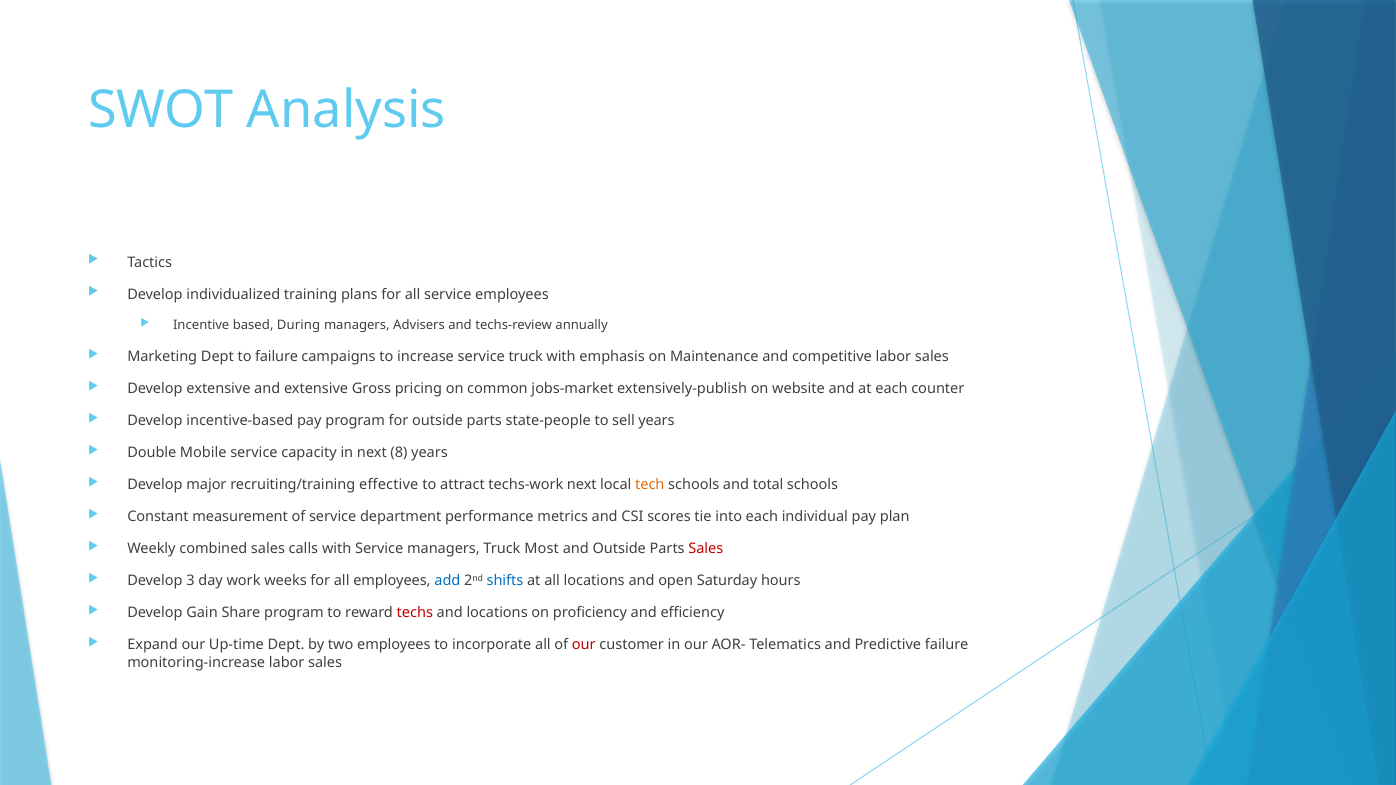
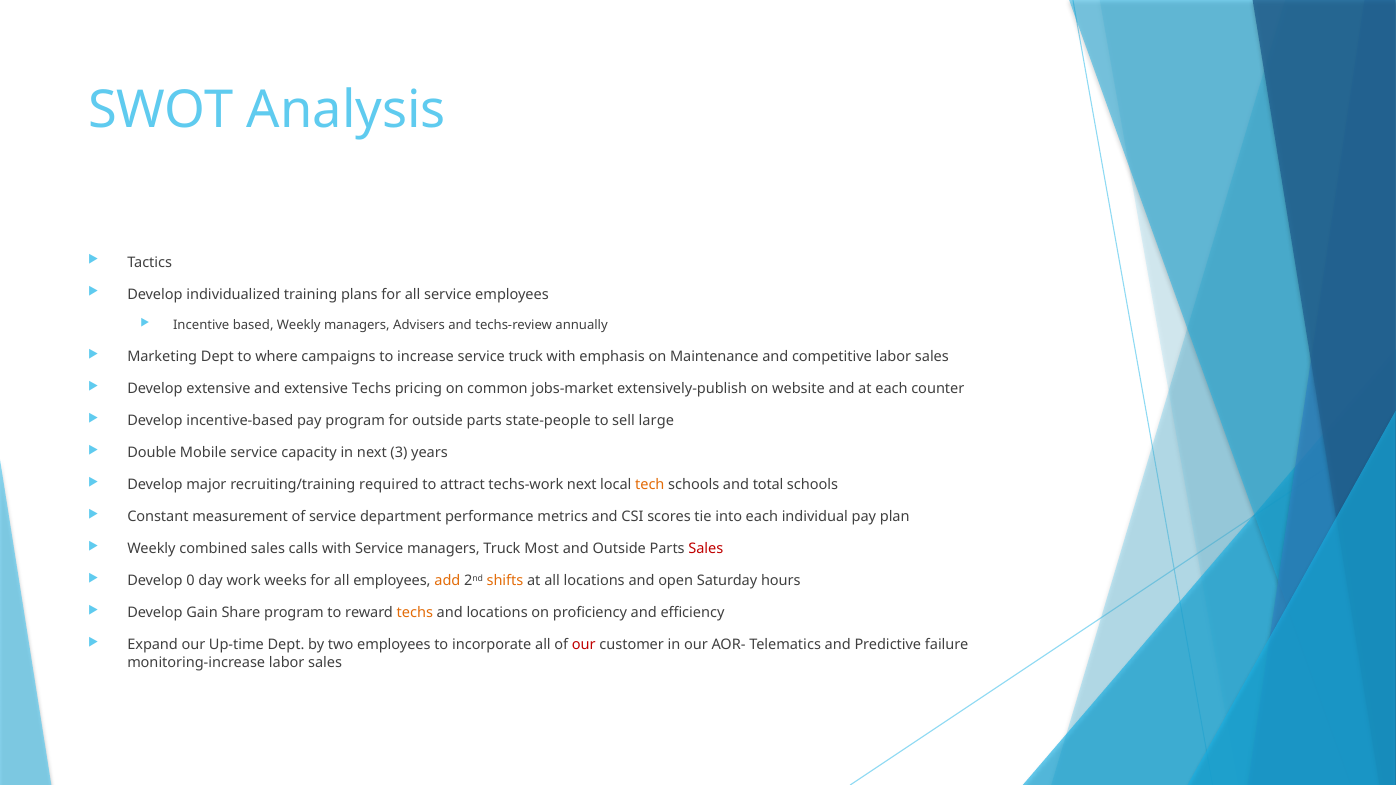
based During: During -> Weekly (299, 325)
to failure: failure -> where (277, 357)
extensive Gross: Gross -> Techs (371, 389)
sell years: years -> large (656, 421)
8: 8 -> 3 (399, 453)
effective: effective -> required (389, 485)
3: 3 -> 0 (190, 581)
add colour: blue -> orange (447, 581)
shifts colour: blue -> orange (505, 581)
techs colour: red -> orange (415, 613)
